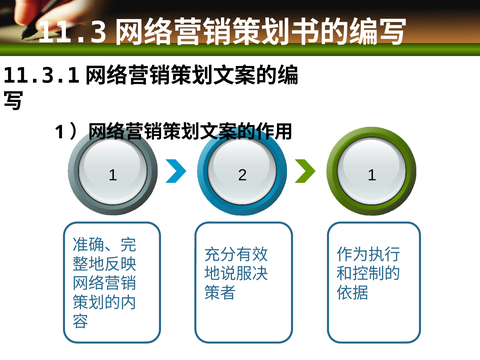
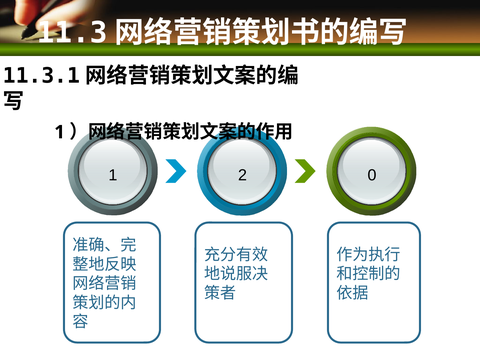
2 1: 1 -> 0 (372, 175)
